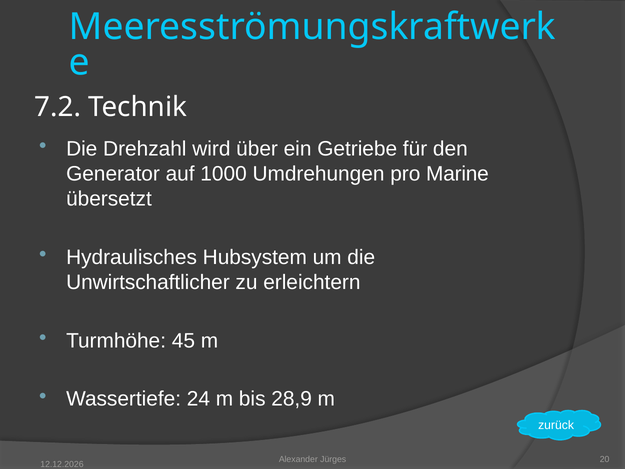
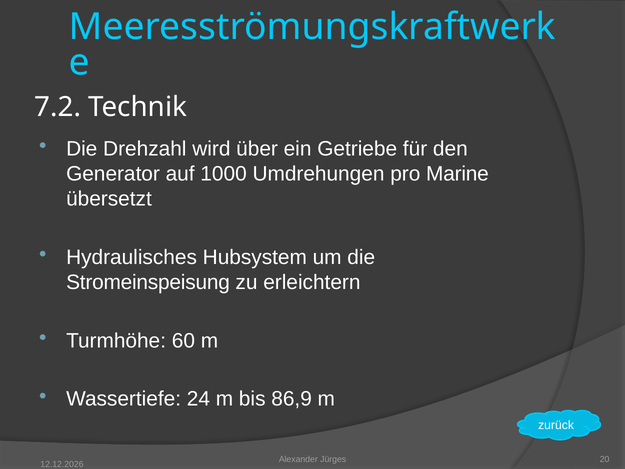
Unwirtschaftlicher: Unwirtschaftlicher -> Stromeinspeisung (148, 282)
45: 45 -> 60 (183, 341)
28,9: 28,9 -> 86,9 (292, 399)
